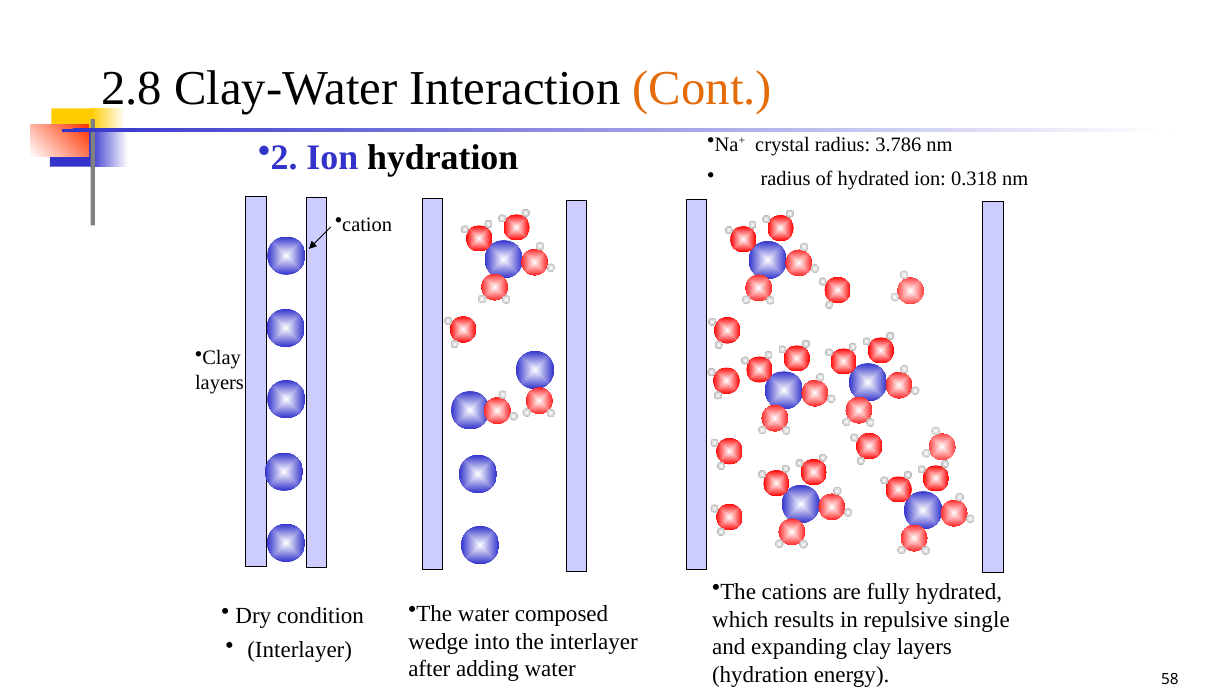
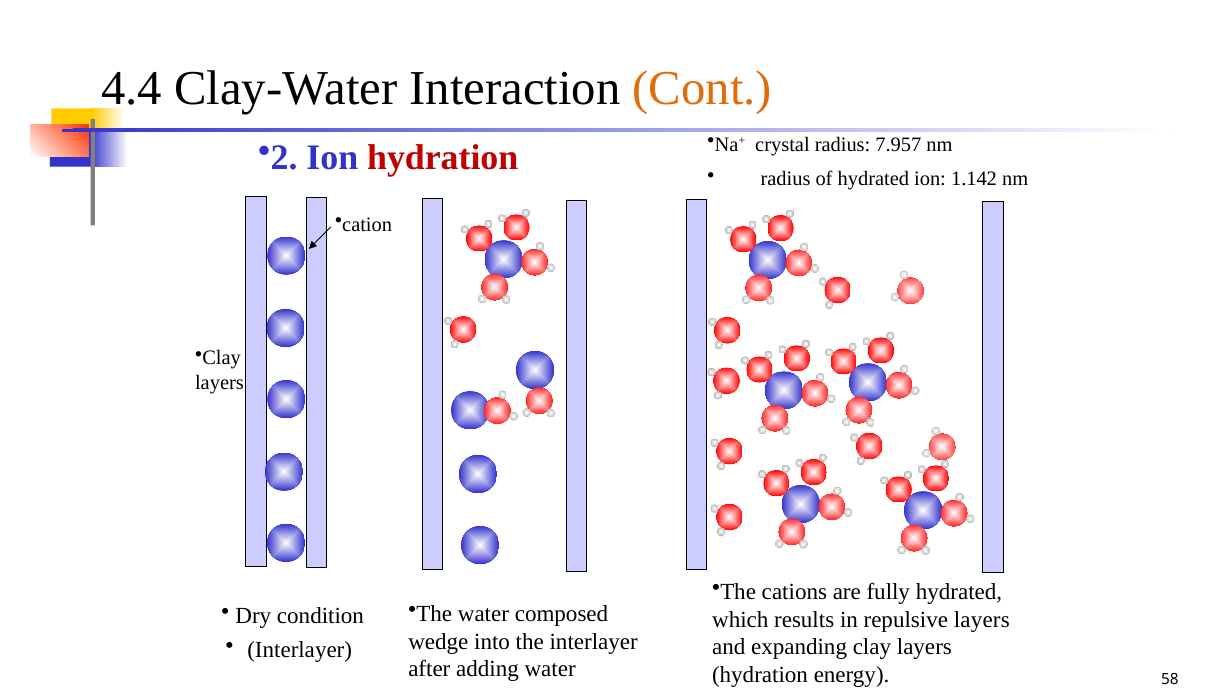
2.8: 2.8 -> 4.4 (132, 89)
3.786: 3.786 -> 7.957 (898, 144)
hydration colour: black -> red (443, 158)
0.318: 0.318 -> 1.142 (974, 179)
repulsive single: single -> layers (982, 619)
